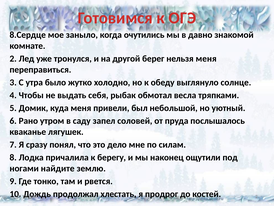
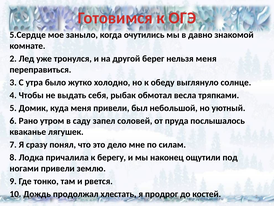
8.Сердце: 8.Сердце -> 5.Сердце (28, 35)
ногами найдите: найдите -> привели (58, 168)
